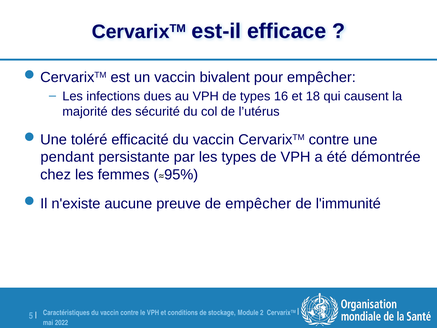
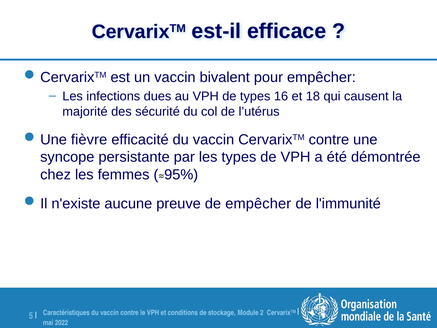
toléré: toléré -> fièvre (89, 140)
pendant: pendant -> syncope (67, 157)
